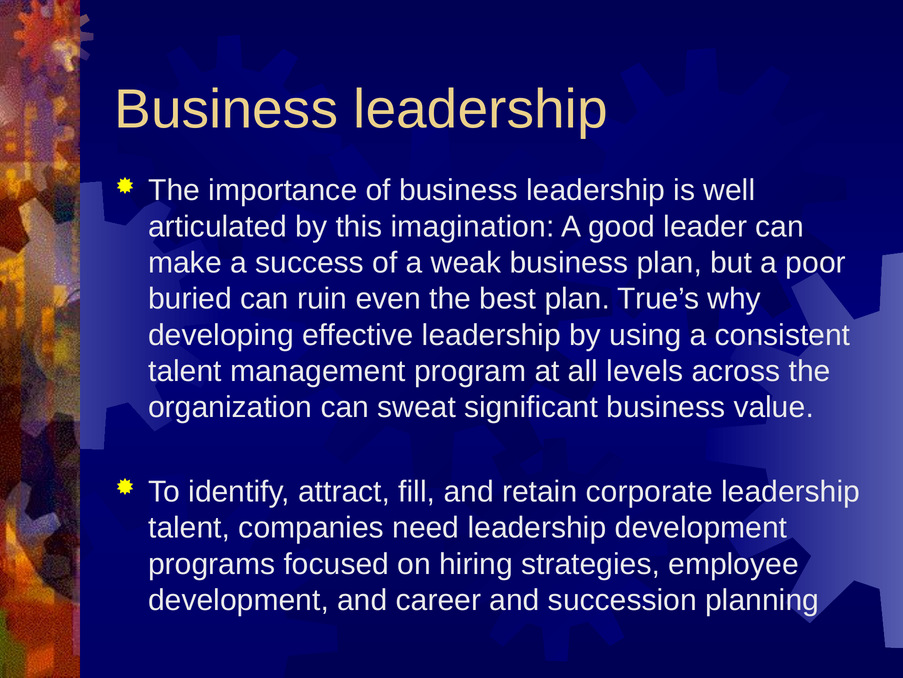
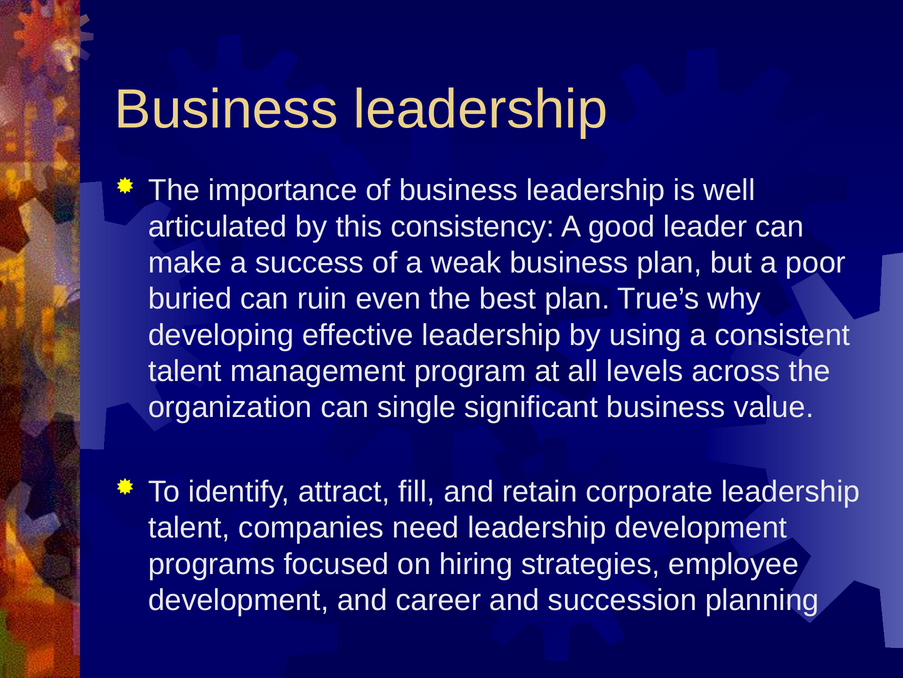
imagination: imagination -> consistency (473, 226)
sweat: sweat -> single (417, 407)
